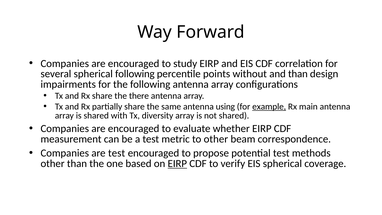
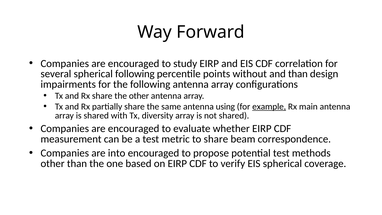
the there: there -> other (139, 96)
to other: other -> share (216, 139)
are test: test -> into (117, 153)
EIRP underline: present -> none (177, 164)
